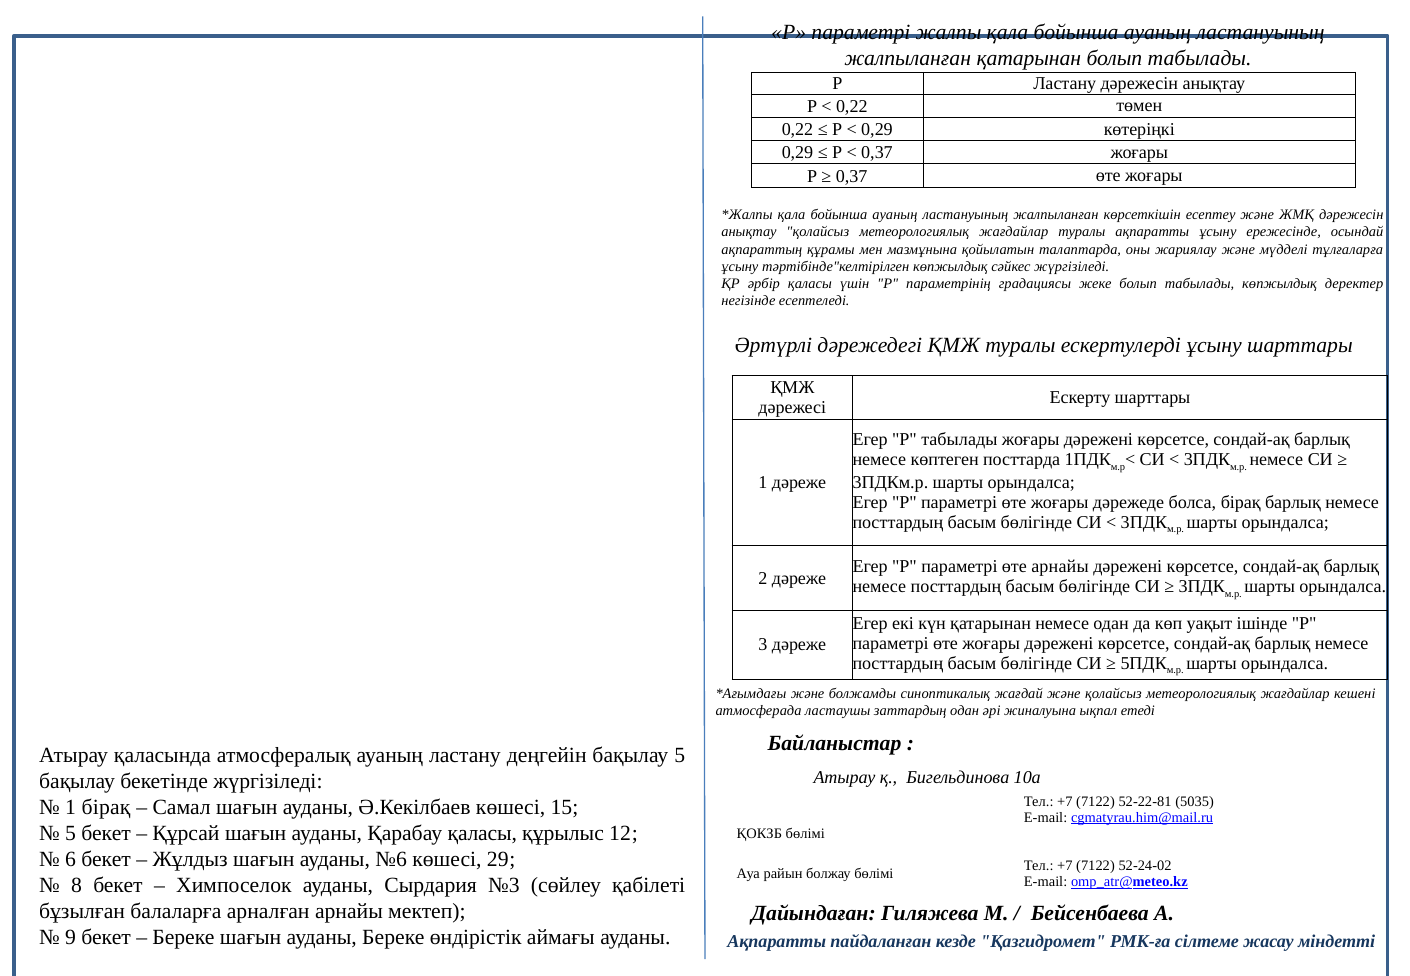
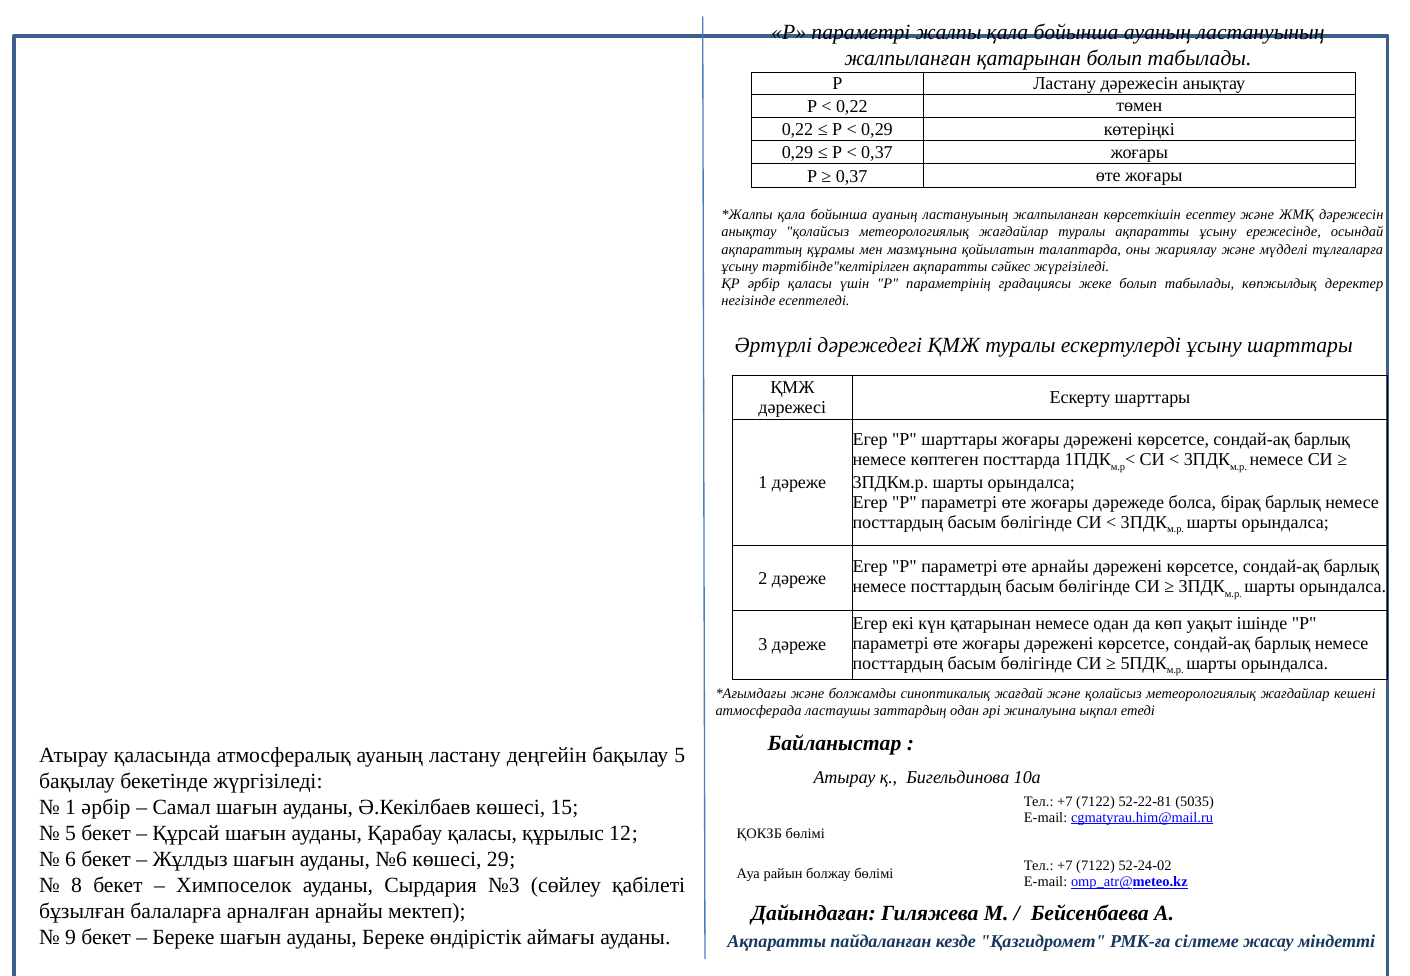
тәртібінде"келтірілген көпжылдық: көпжылдық -> ақпаратты (950, 267)
Р табылады: табылады -> шарттары (959, 440)
1 бірақ: бірақ -> әрбір (106, 808)
